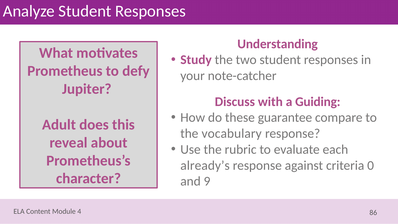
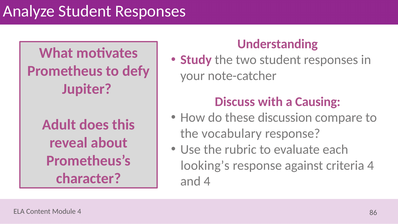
Guiding: Guiding -> Causing (318, 102)
guarantee: guarantee -> discussion (285, 118)
already’s: already’s -> looking’s (205, 165)
criteria 0: 0 -> 4 (371, 165)
and 9: 9 -> 4 (207, 181)
